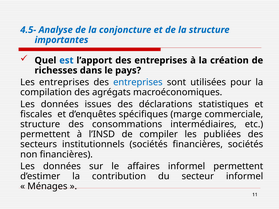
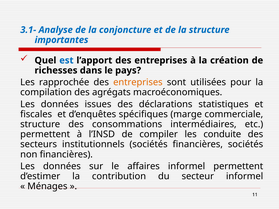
4.5-: 4.5- -> 3.1- (28, 30)
Les entreprises: entreprises -> rapprochée (64, 82)
entreprises colour: blue -> orange (138, 82)
publiées: publiées -> conduite (222, 134)
